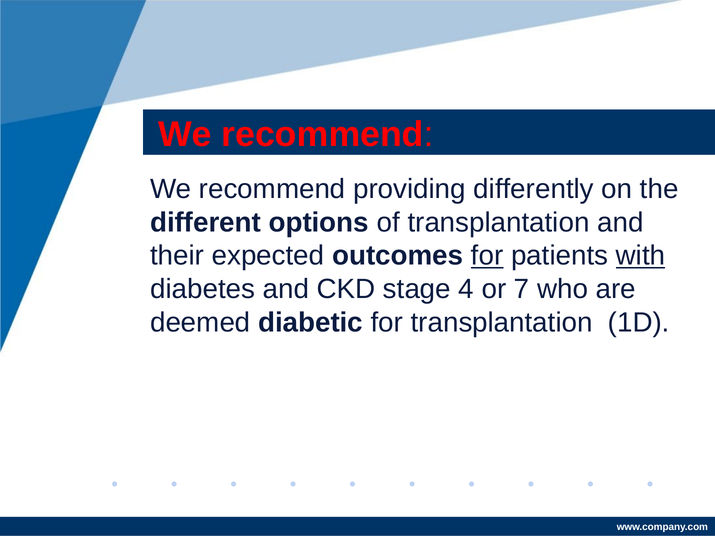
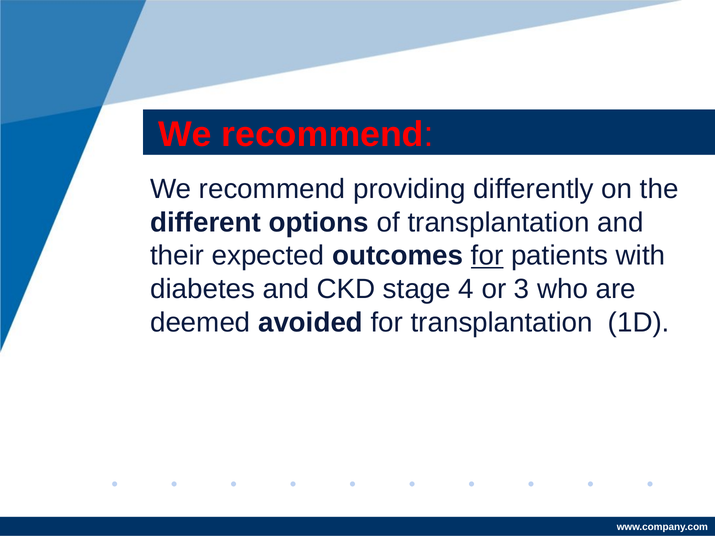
with underline: present -> none (641, 256)
7: 7 -> 3 (522, 289)
diabetic: diabetic -> avoided (311, 323)
